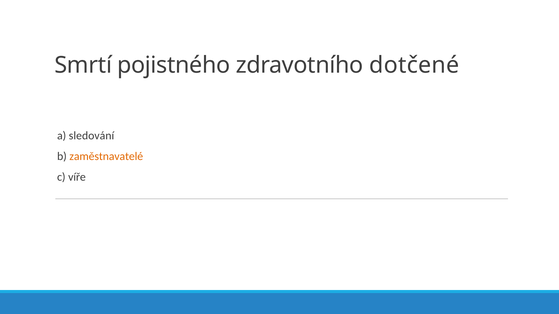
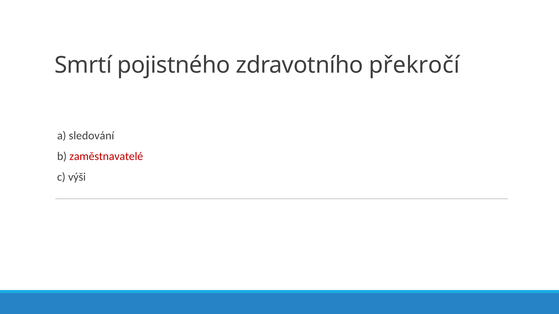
dotčené: dotčené -> překročí (414, 65)
zaměstnavatelé colour: orange -> red (106, 157)
víře: víře -> výši (77, 177)
